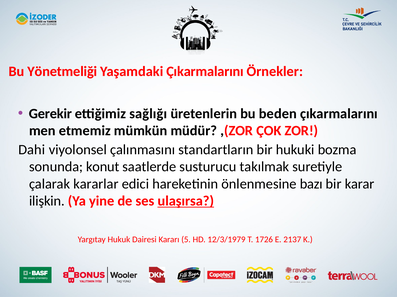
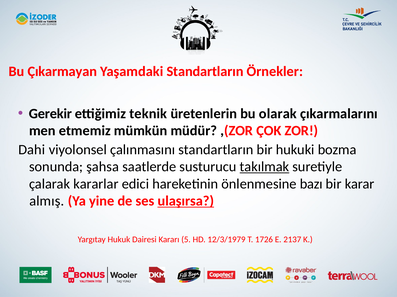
Yönetmeliği: Yönetmeliği -> Çıkarmayan (62, 72)
Yaşamdaki Çıkarmalarını: Çıkarmalarını -> Standartların (205, 72)
sağlığı: sağlığı -> teknik (148, 114)
beden: beden -> olarak (278, 114)
konut: konut -> şahsa (103, 167)
takılmak underline: none -> present (264, 167)
ilişkin: ilişkin -> almış (47, 201)
